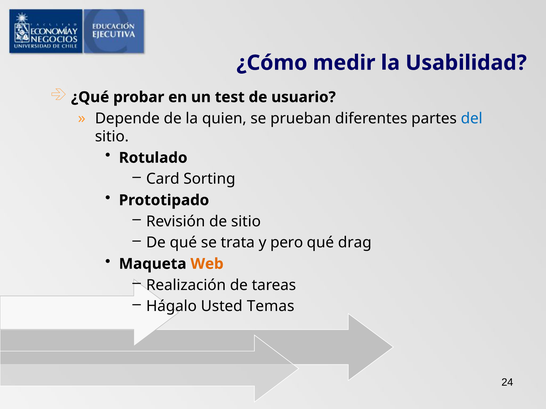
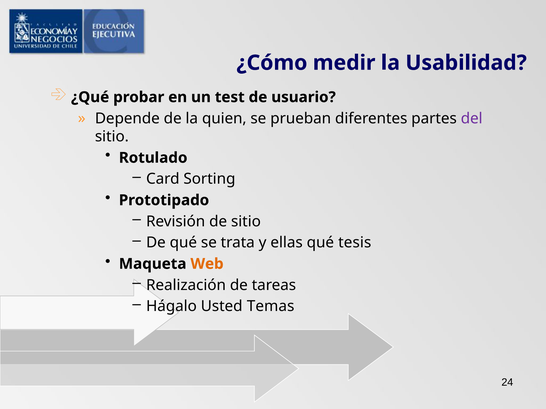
del colour: blue -> purple (472, 119)
pero: pero -> ellas (287, 243)
drag: drag -> tesis (355, 243)
